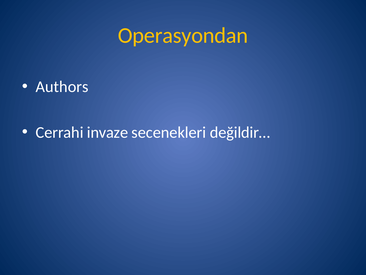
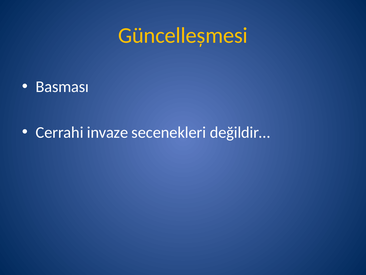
Operasyondan: Operasyondan -> Güncelleșmesi (183, 35)
Authors: Authors -> Basması (62, 87)
